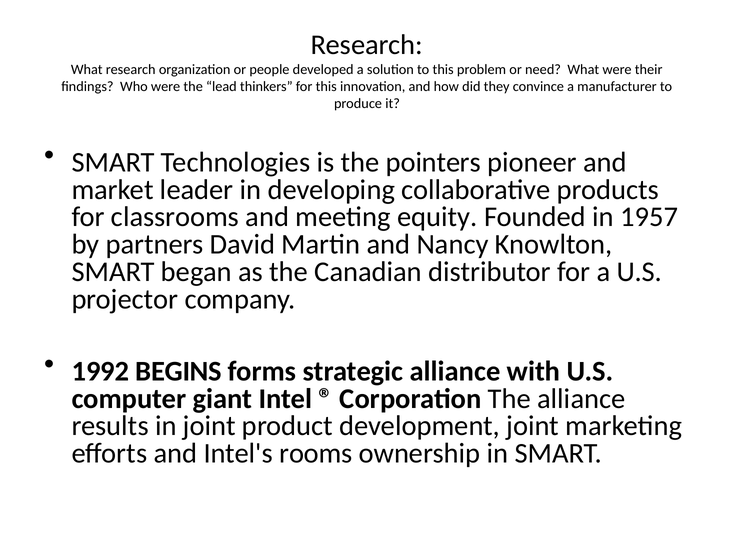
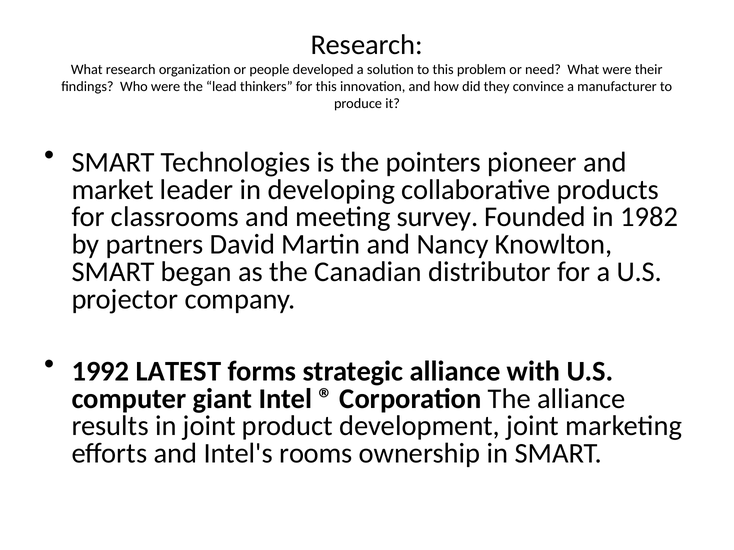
equity: equity -> survey (437, 217)
1957: 1957 -> 1982 (649, 217)
BEGINS: BEGINS -> LATEST (178, 372)
